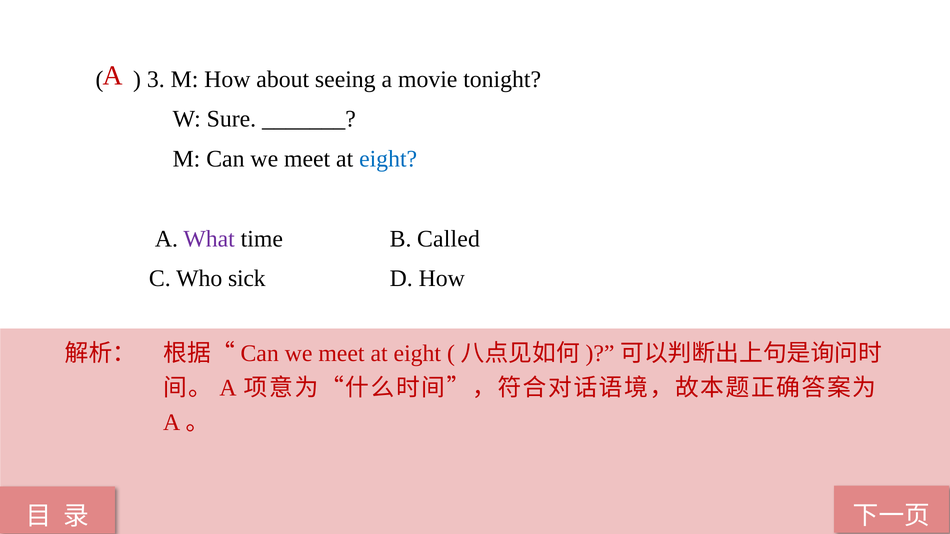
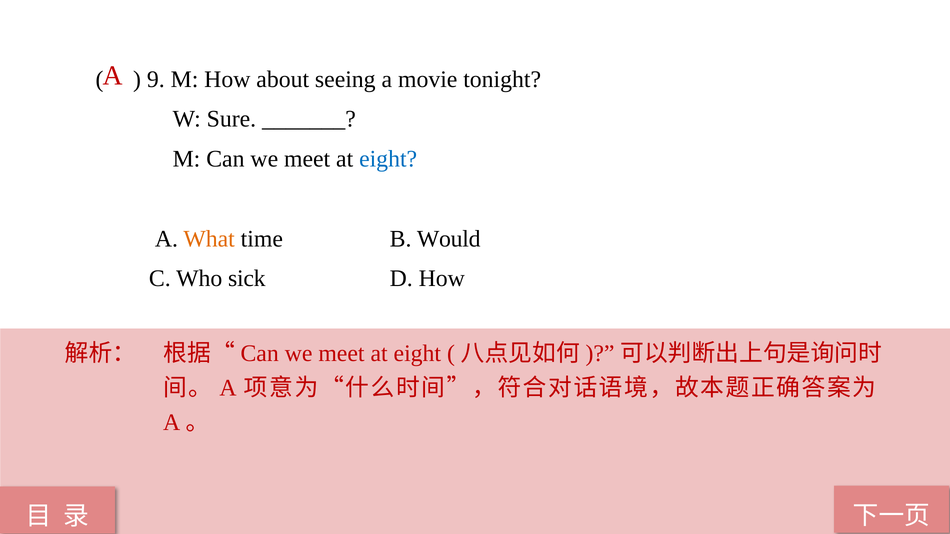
3: 3 -> 9 (156, 79)
What colour: purple -> orange (209, 239)
Called: Called -> Would (449, 239)
